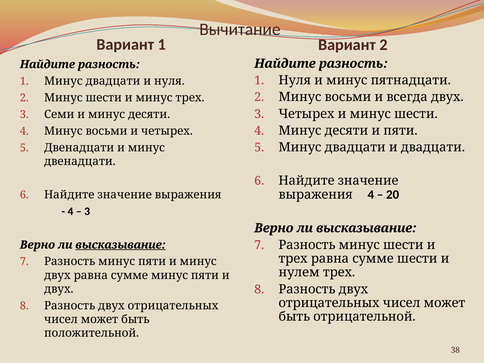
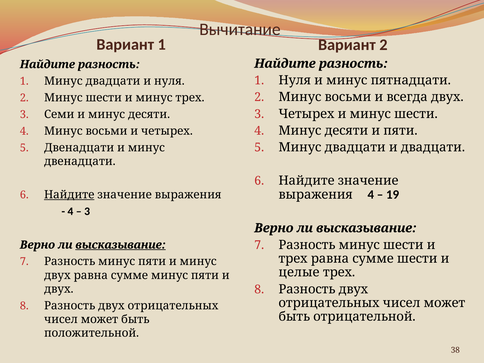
20: 20 -> 19 (393, 195)
Найдите underline: none -> present (69, 195)
нулем: нулем -> целые (299, 272)
